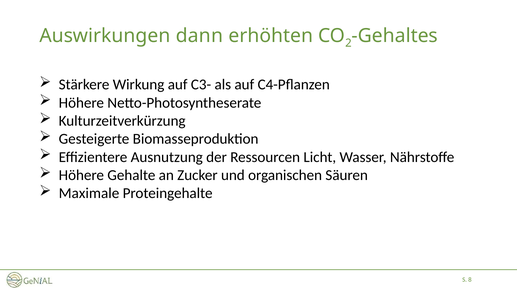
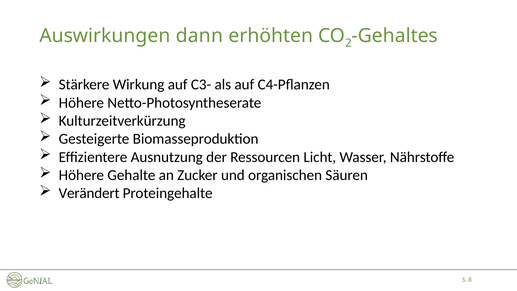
Maximale: Maximale -> Verändert (89, 193)
